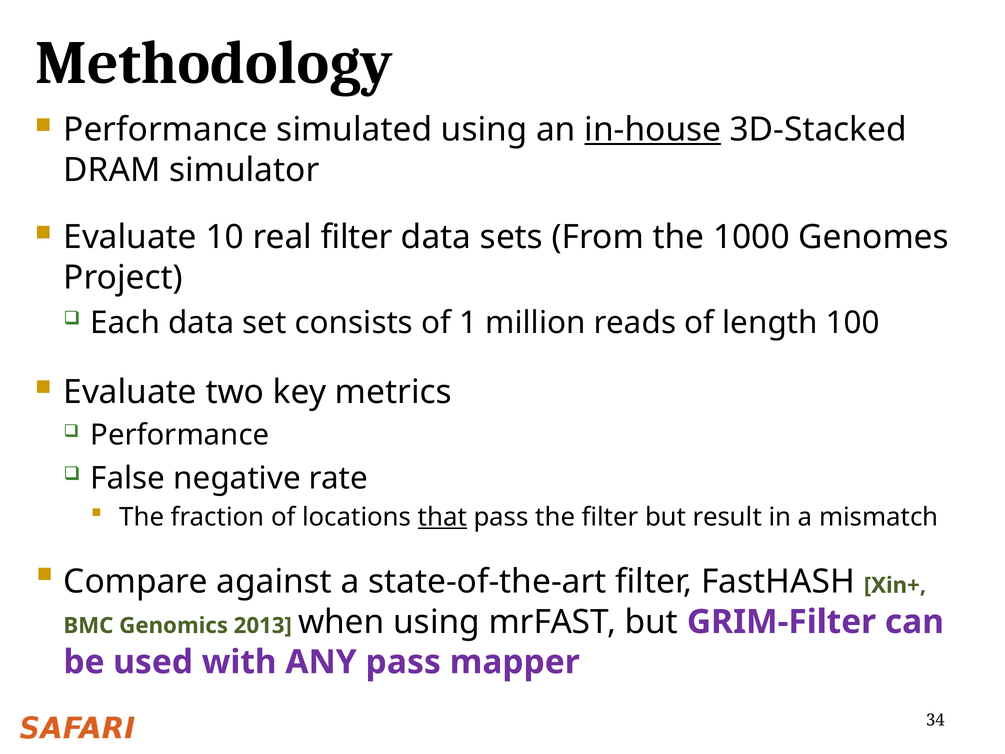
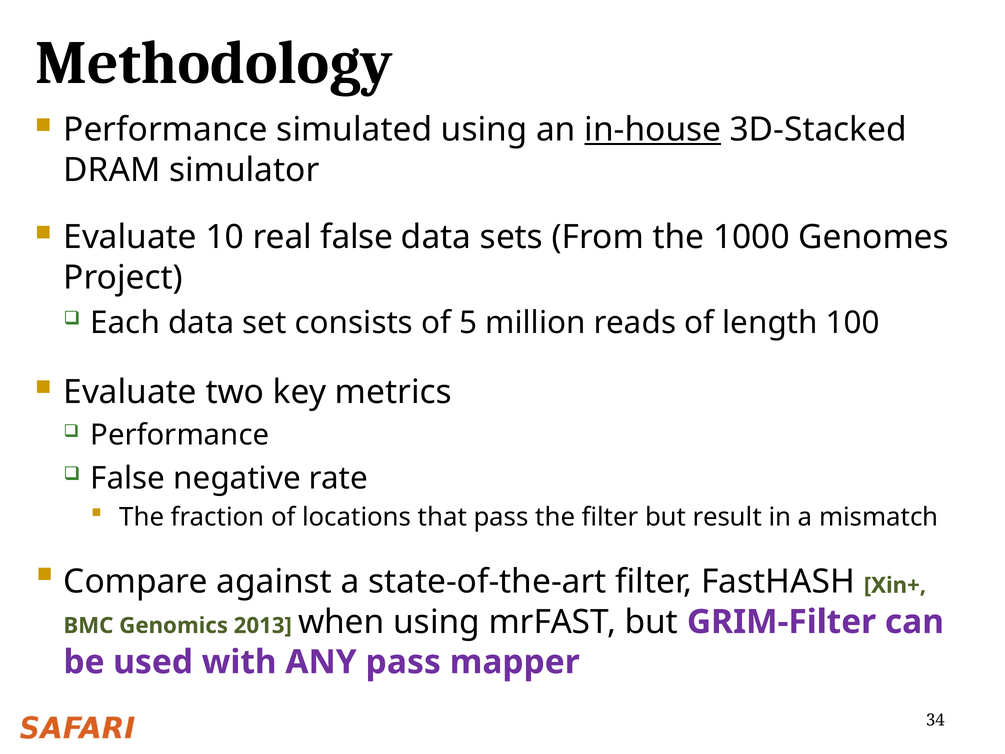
real filter: filter -> false (357, 237)
1: 1 -> 5 (468, 323)
that underline: present -> none (442, 517)
